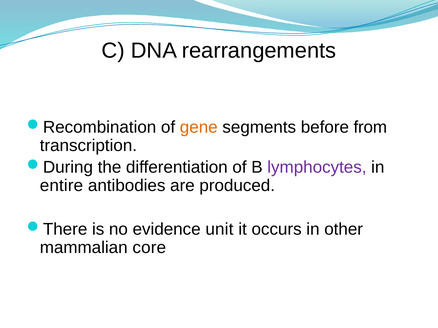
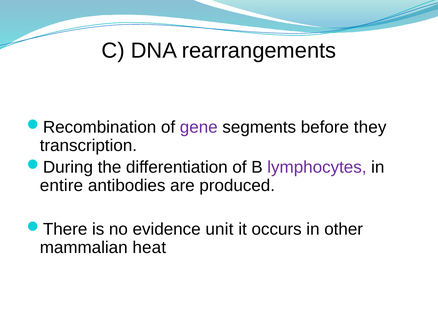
gene colour: orange -> purple (199, 127)
from: from -> they (370, 127)
core: core -> heat (149, 248)
